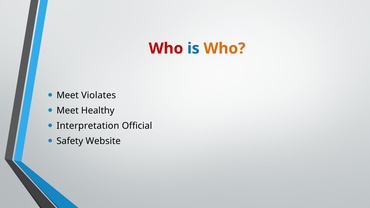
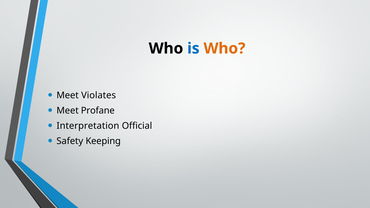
Who colour: red -> black (166, 48)
Healthy: Healthy -> Profane (98, 111)
Website: Website -> Keeping (103, 141)
